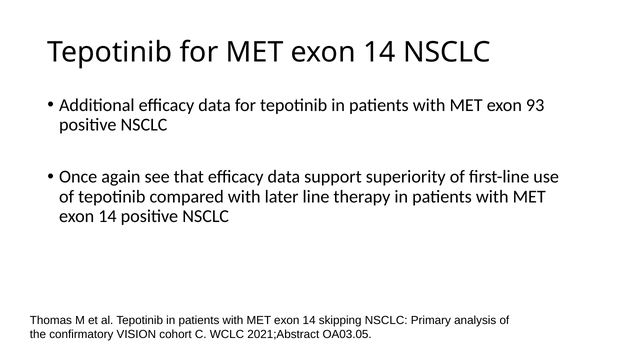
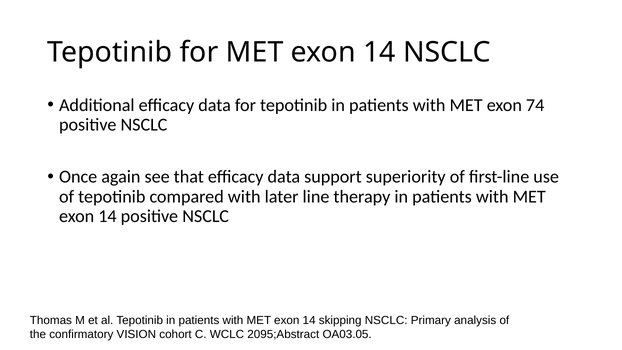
93: 93 -> 74 (535, 105)
2021;Abstract: 2021;Abstract -> 2095;Abstract (283, 334)
